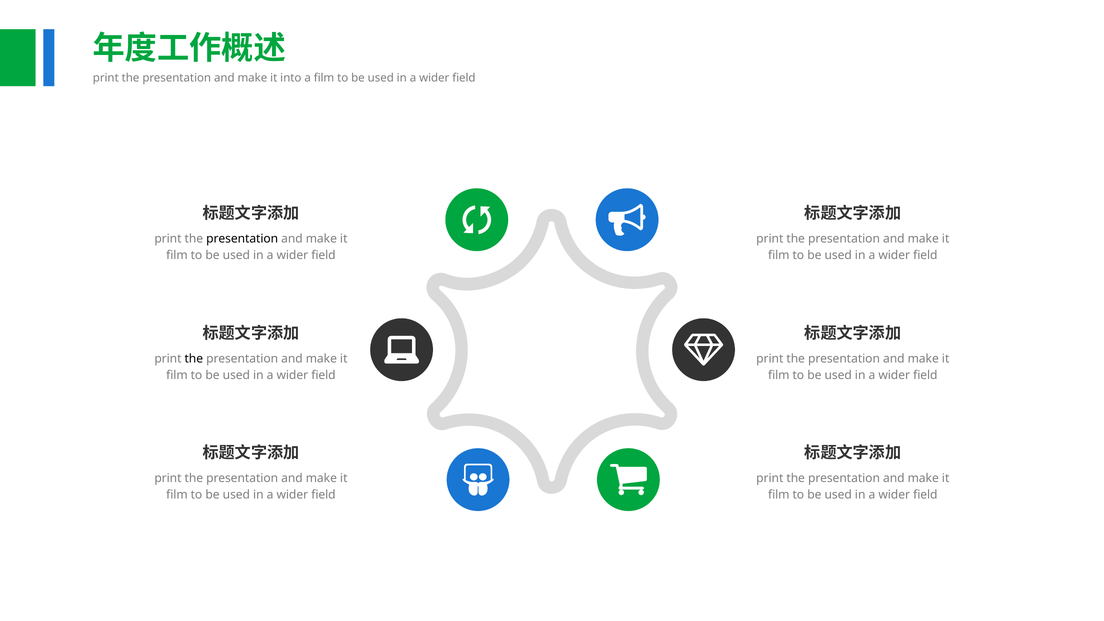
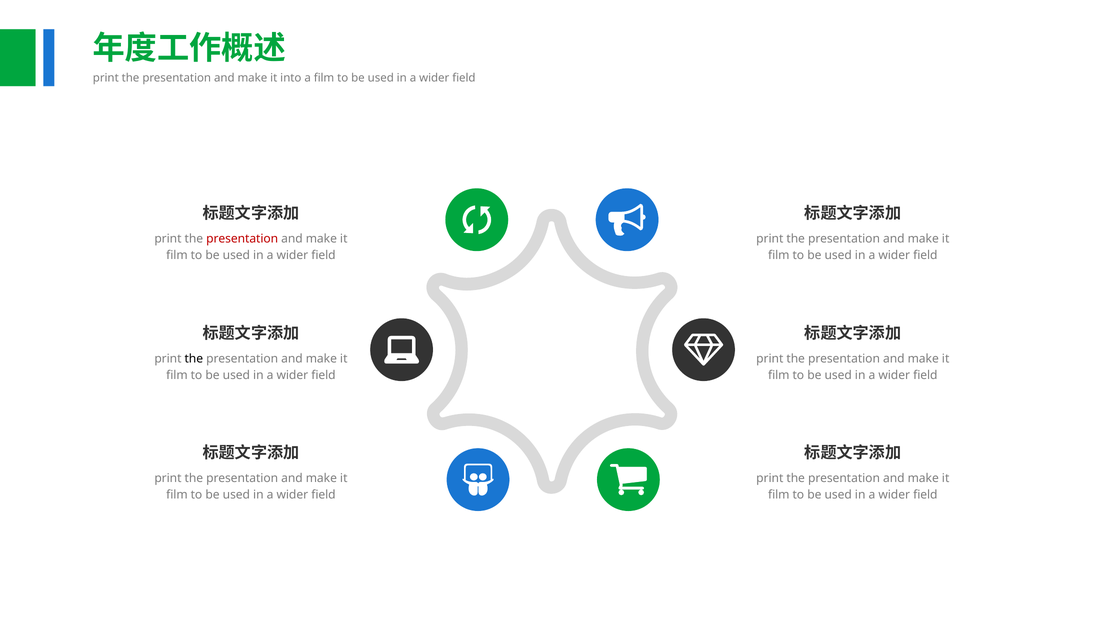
presentation colour: black -> red (242, 239)
